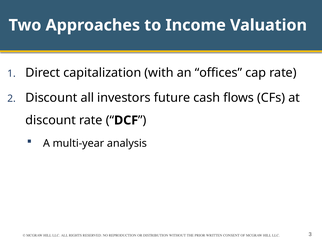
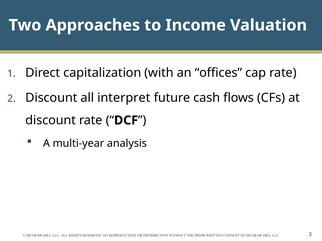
investors: investors -> interpret (124, 98)
